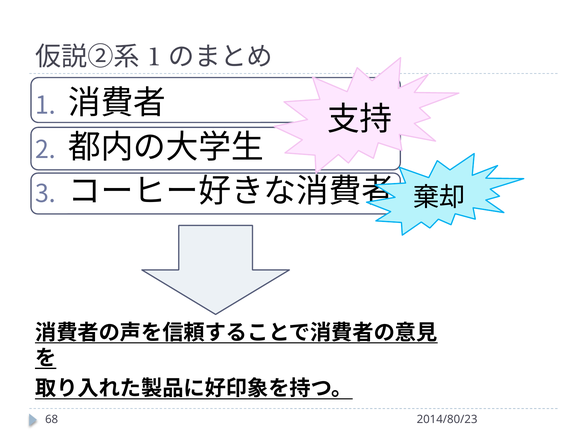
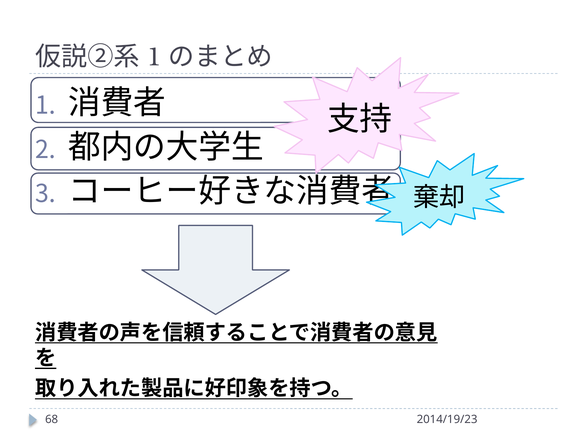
2014/80/23: 2014/80/23 -> 2014/19/23 (447, 419)
